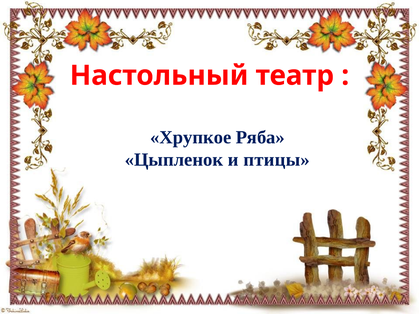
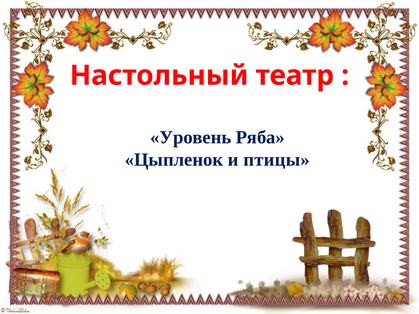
Хрупкое: Хрупкое -> Уровень (191, 137)
